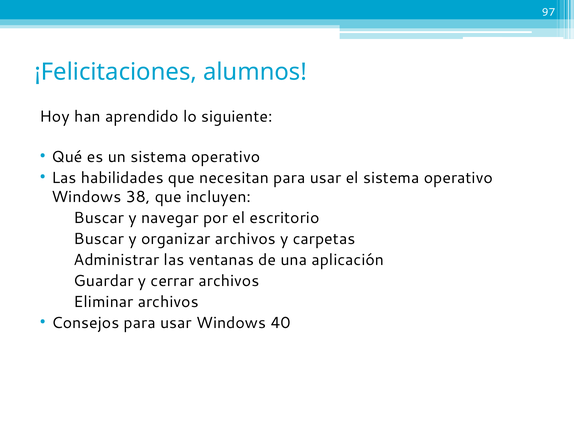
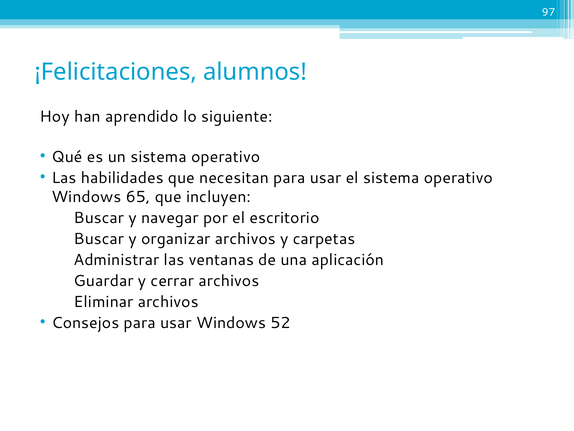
38: 38 -> 65 (138, 197)
40: 40 -> 52 (280, 322)
